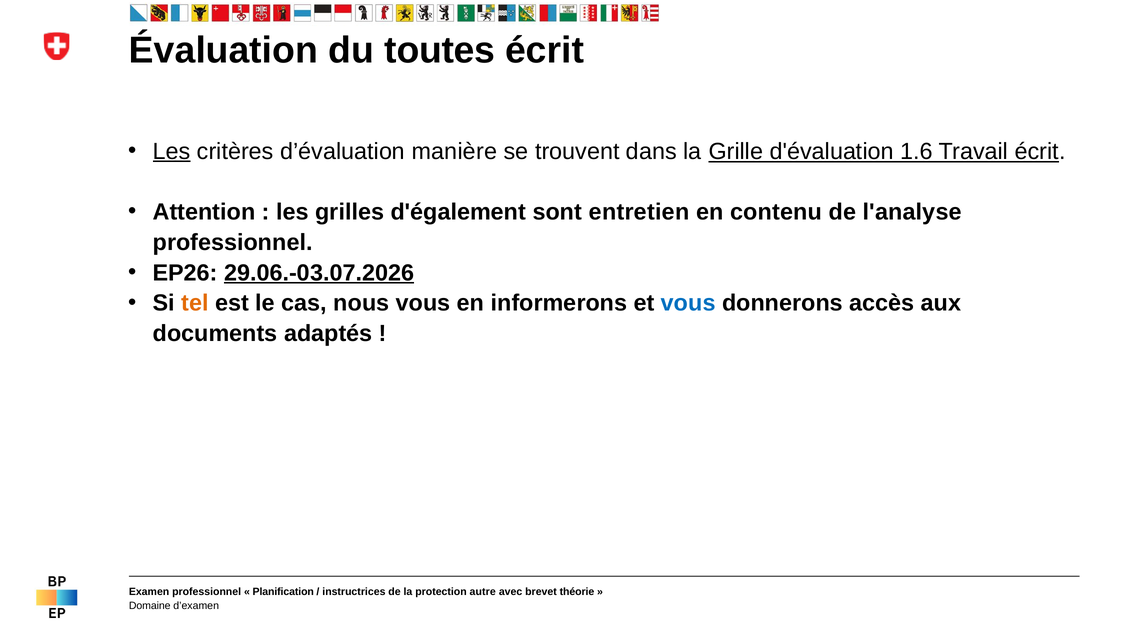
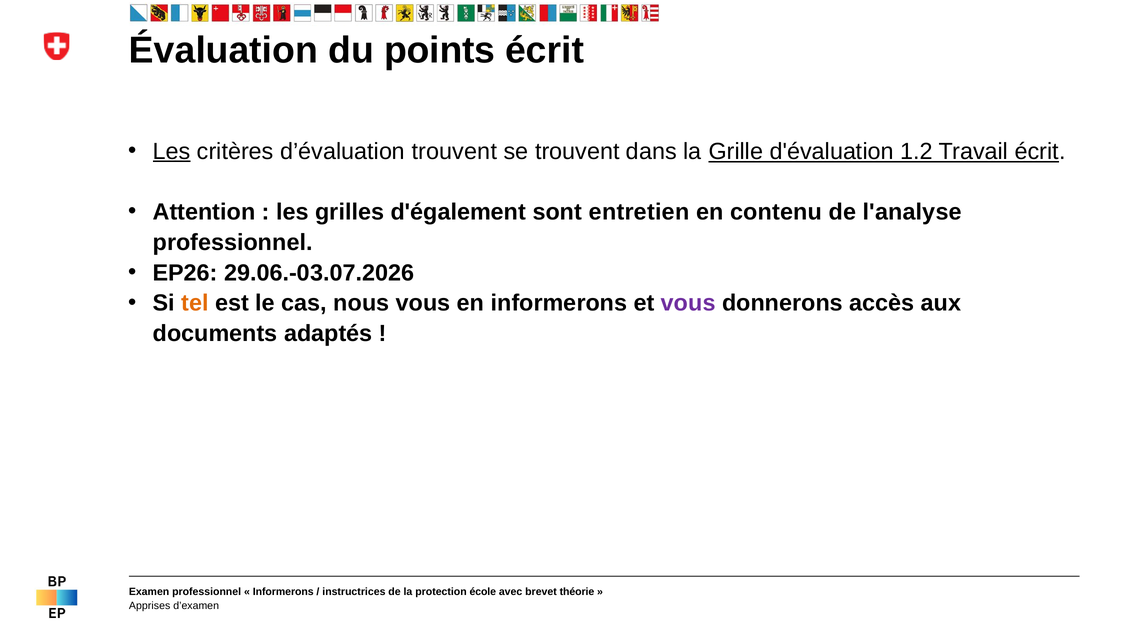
toutes: toutes -> points (440, 51)
d’évaluation manière: manière -> trouvent (454, 151)
1.6: 1.6 -> 1.2 (916, 151)
29.06.-03.07.2026 underline: present -> none (319, 273)
vous colour: blue -> purple (688, 303)
Planification: Planification -> Informerons (283, 592)
autre: autre -> école (483, 592)
Domaine: Domaine -> Apprises (150, 606)
